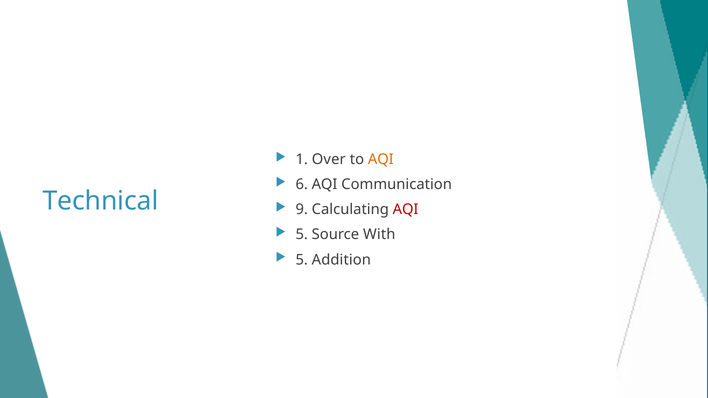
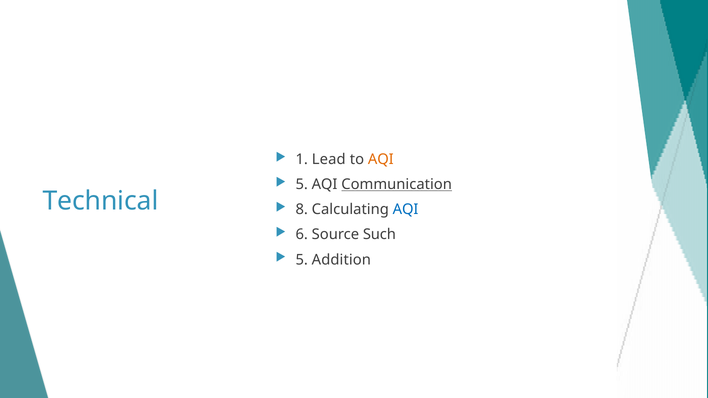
Over: Over -> Lead (329, 159)
6: 6 -> 5 (302, 185)
Communication underline: none -> present (397, 185)
9: 9 -> 8 (302, 210)
AQI colour: red -> blue (406, 210)
5: 5 -> 6 (302, 235)
With: With -> Such (379, 235)
